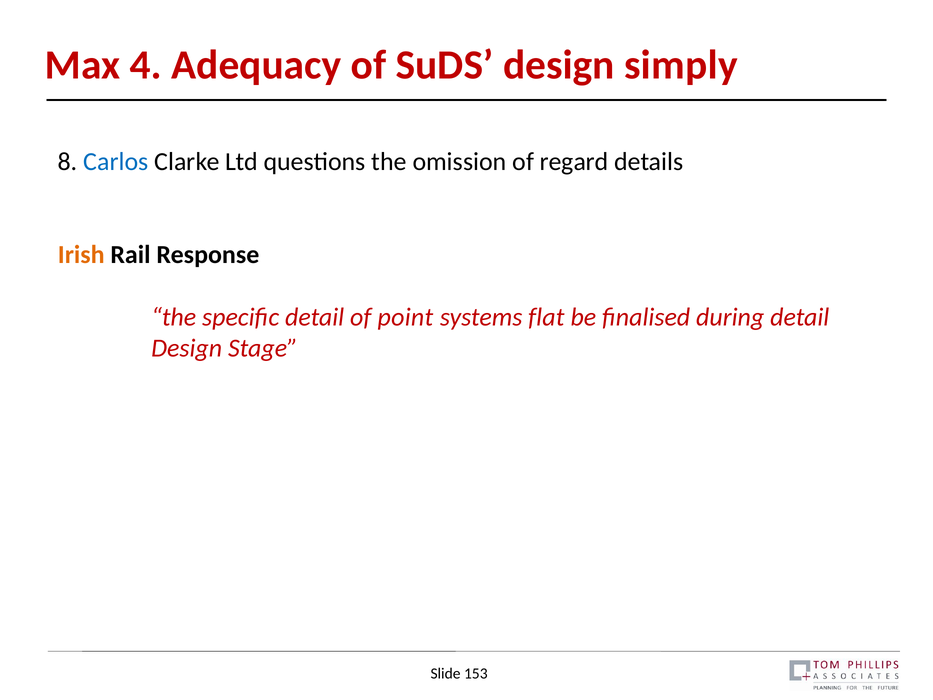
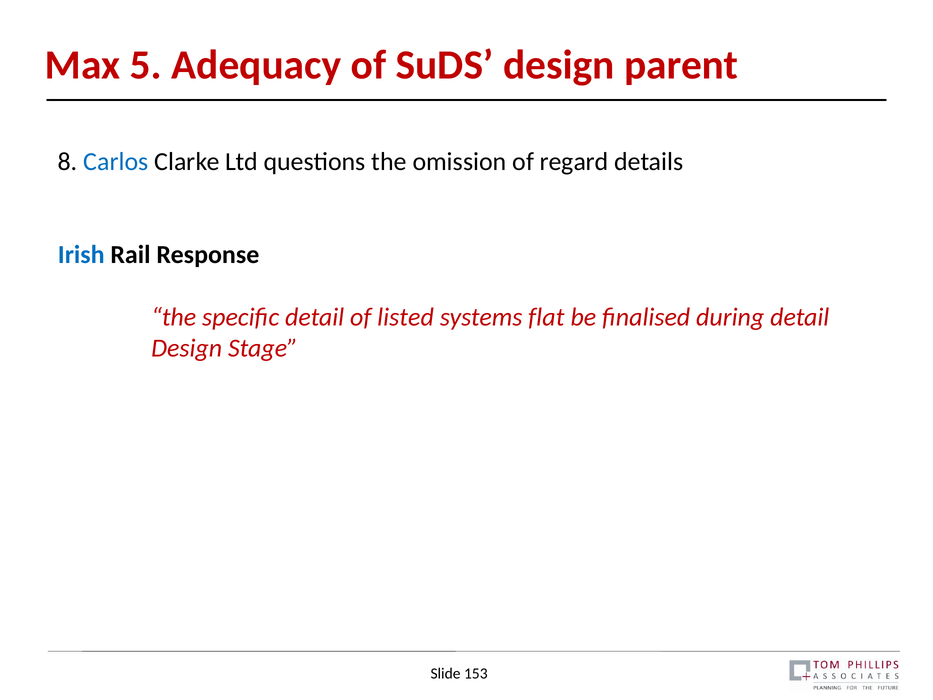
4: 4 -> 5 (146, 65)
simply: simply -> parent (681, 65)
Irish colour: orange -> blue (81, 255)
point: point -> listed (406, 317)
